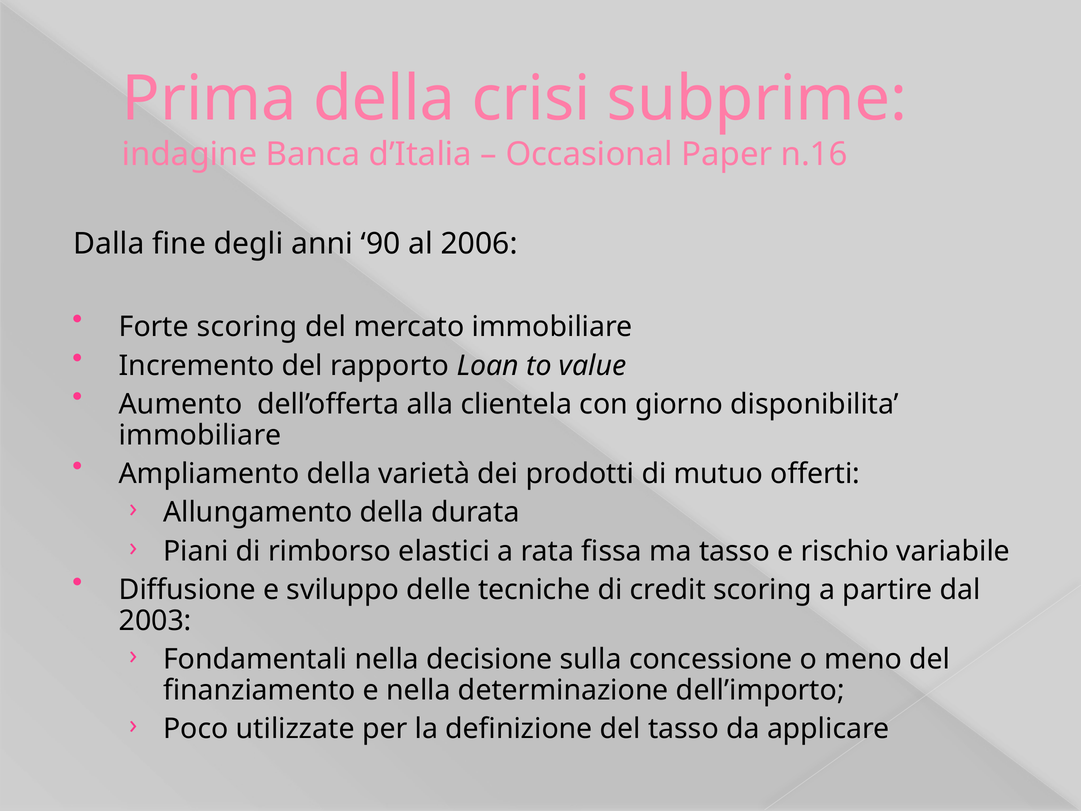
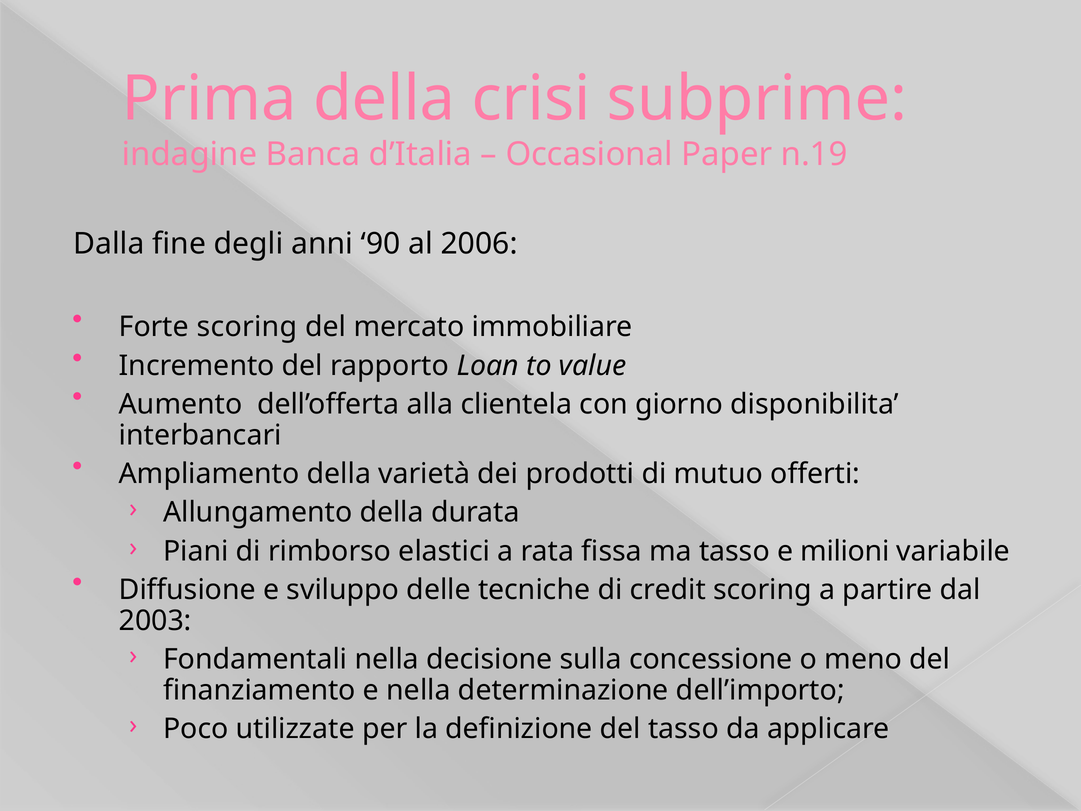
n.16: n.16 -> n.19 (814, 154)
immobiliare: immobiliare -> interbancari (200, 435)
rischio: rischio -> milioni (845, 551)
